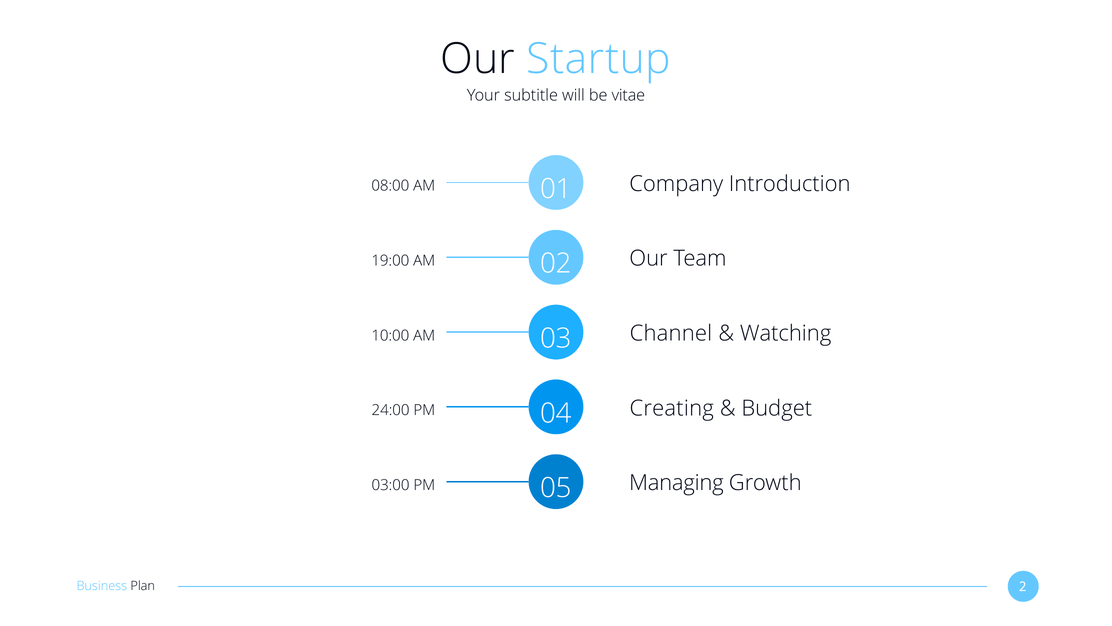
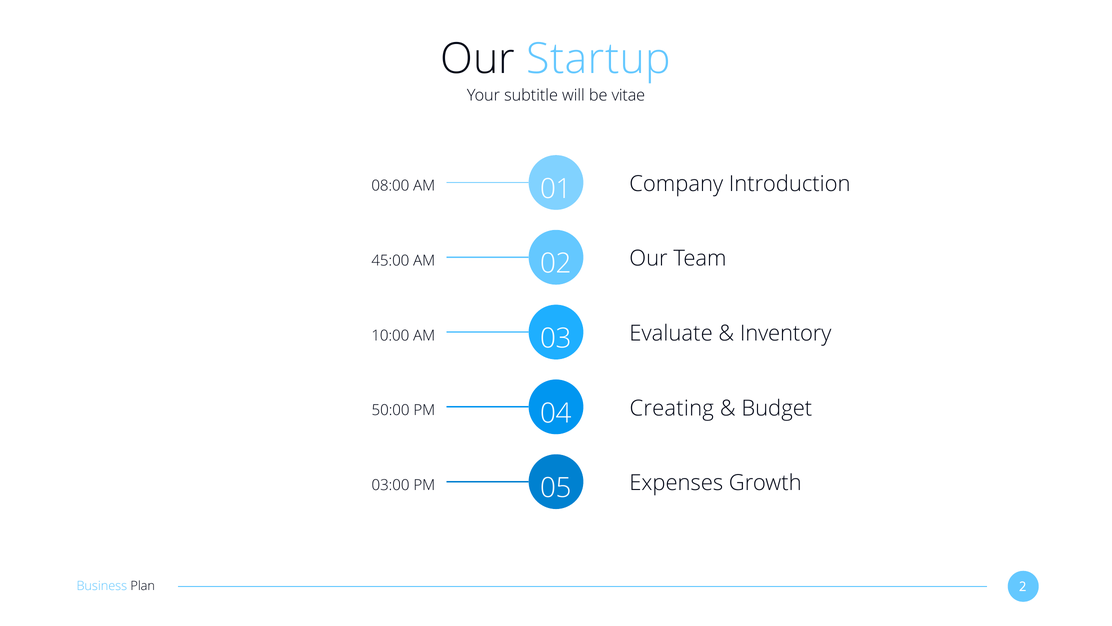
19:00: 19:00 -> 45:00 (390, 261)
Channel: Channel -> Evaluate (671, 333)
Watching: Watching -> Inventory (786, 333)
24:00: 24:00 -> 50:00 (391, 410)
Managing: Managing -> Expenses (676, 483)
